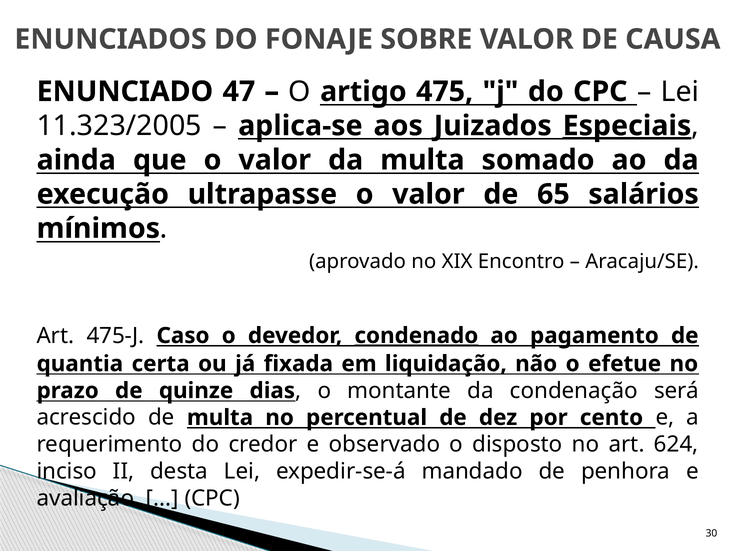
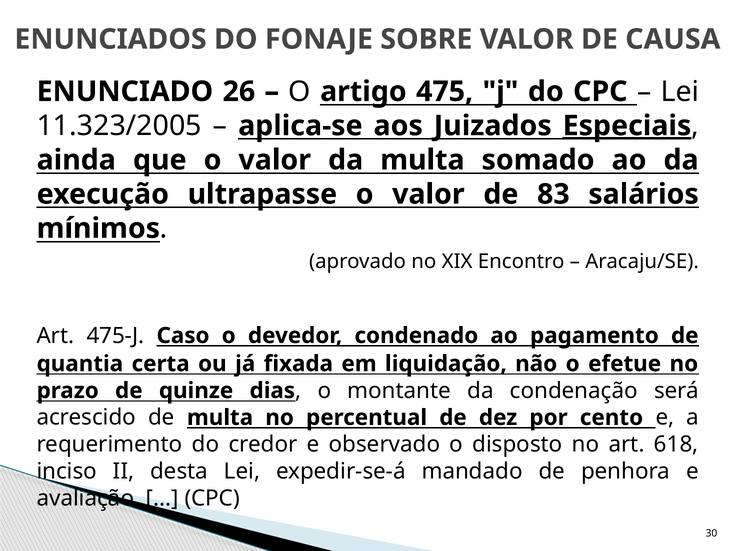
47: 47 -> 26 (239, 92)
65: 65 -> 83 (553, 194)
condenado underline: present -> none (416, 336)
624: 624 -> 618 (676, 445)
